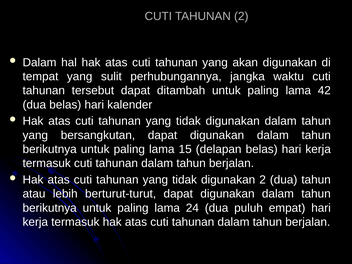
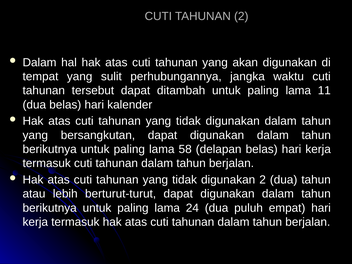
42: 42 -> 11 (324, 91)
15: 15 -> 58 (185, 149)
